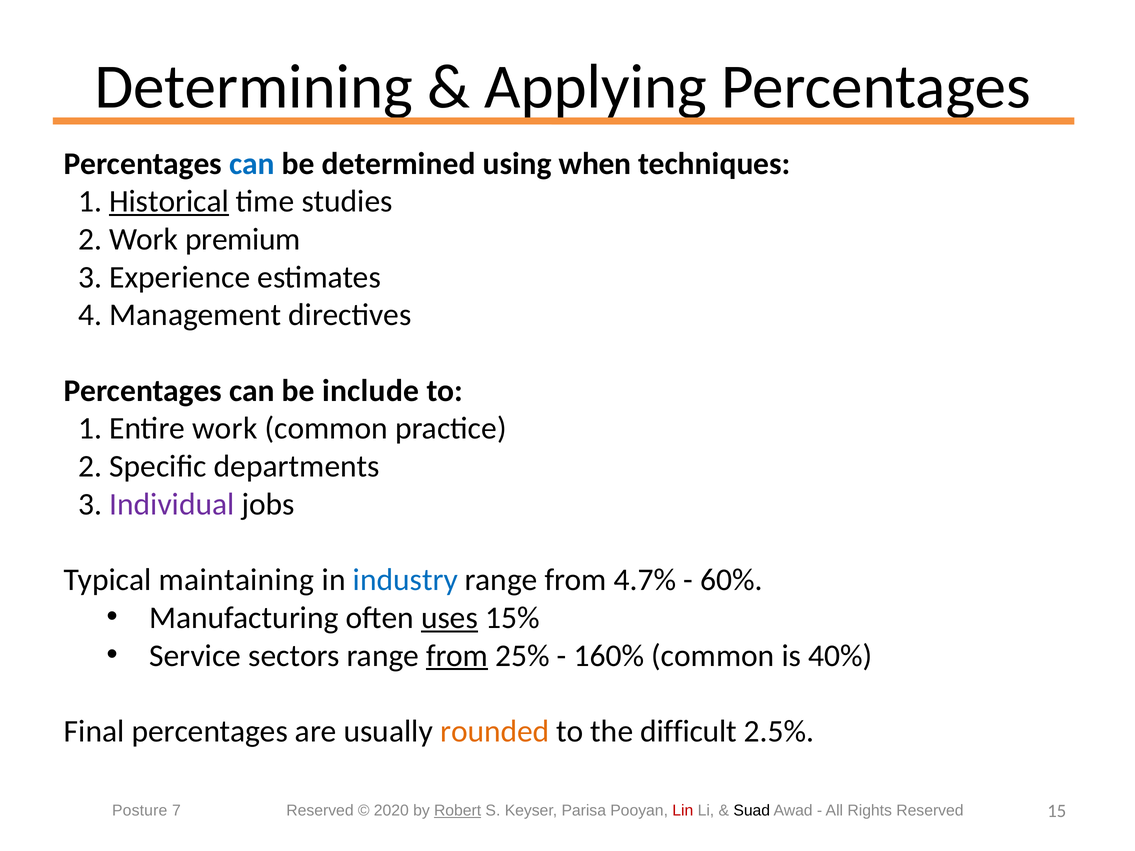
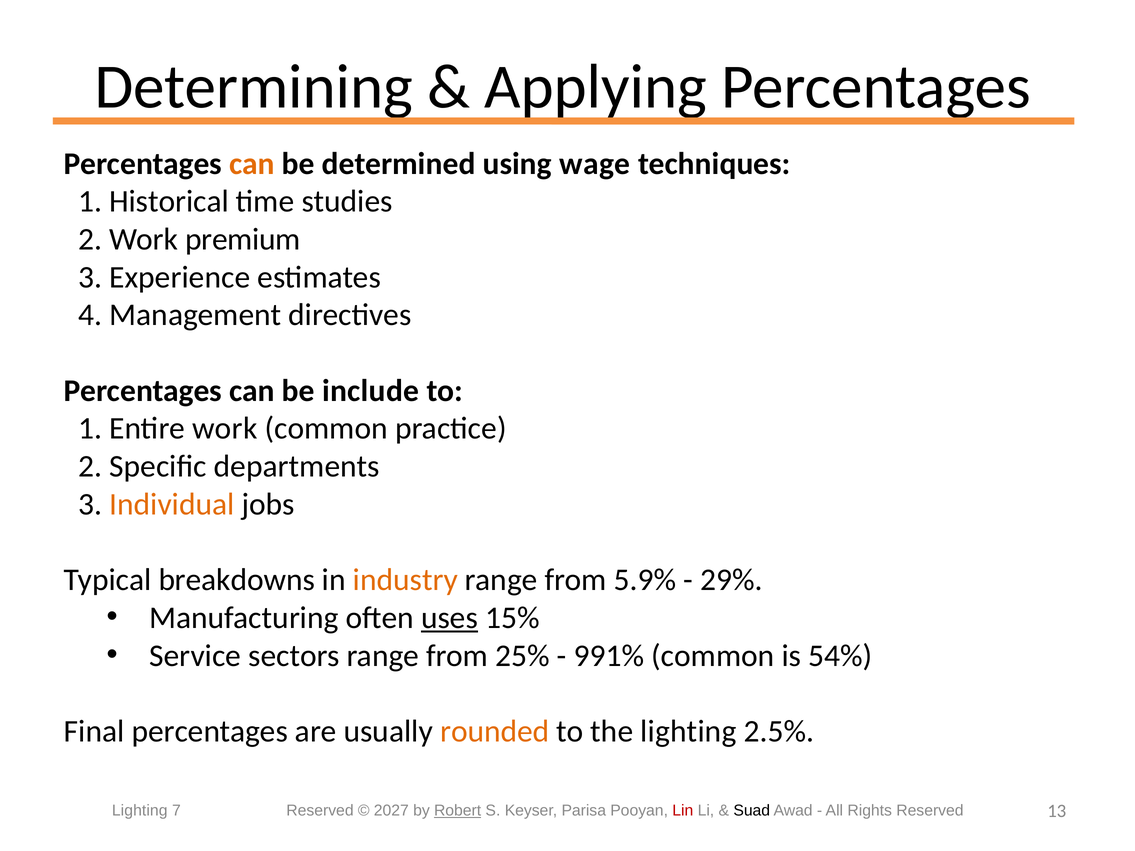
can colour: blue -> orange (252, 164)
when: when -> wage (595, 164)
Historical underline: present -> none (169, 202)
Individual colour: purple -> orange (172, 504)
maintaining: maintaining -> breakdowns (237, 580)
industry colour: blue -> orange (405, 580)
4.7%: 4.7% -> 5.9% (645, 580)
60%: 60% -> 29% (731, 580)
from underline: present -> none (457, 656)
160%: 160% -> 991% (609, 656)
40%: 40% -> 54% (840, 656)
the difficult: difficult -> lighting (688, 731)
Posture: Posture -> Lighting (140, 811)
2020: 2020 -> 2027 (391, 811)
15: 15 -> 13 (1057, 811)
